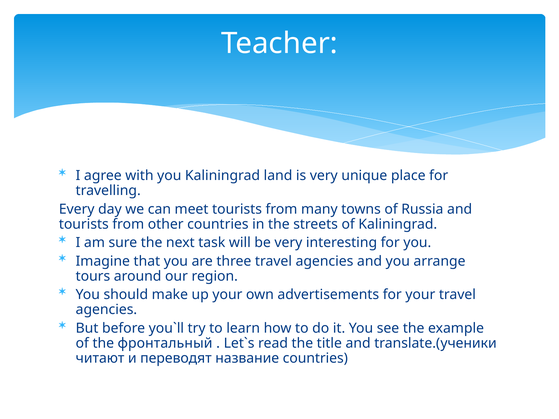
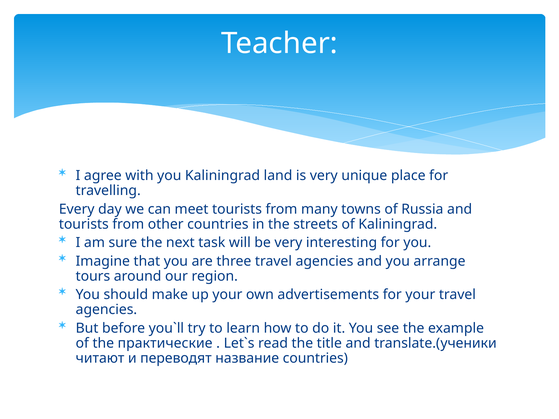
фронтальный: фронтальный -> практические (165, 343)
